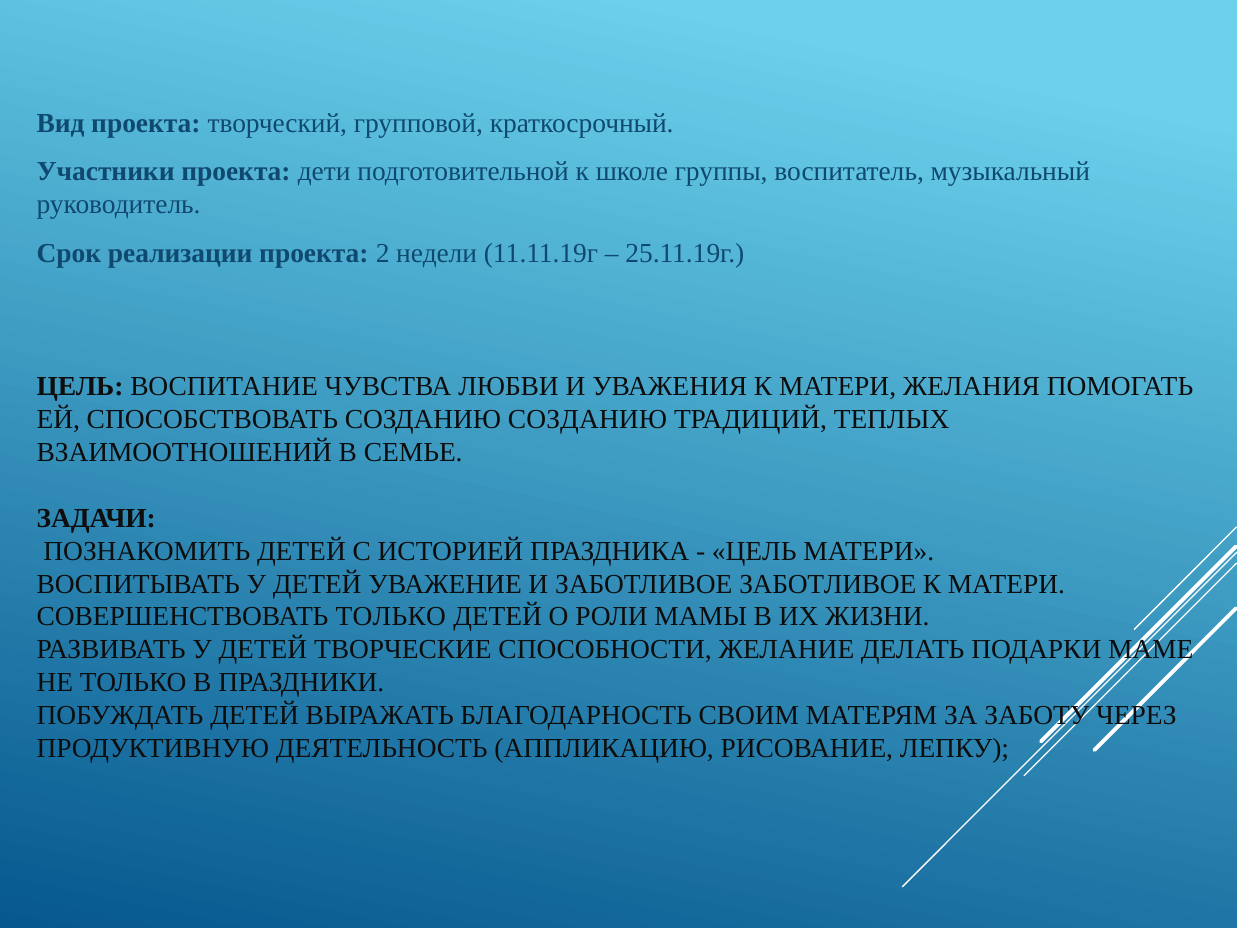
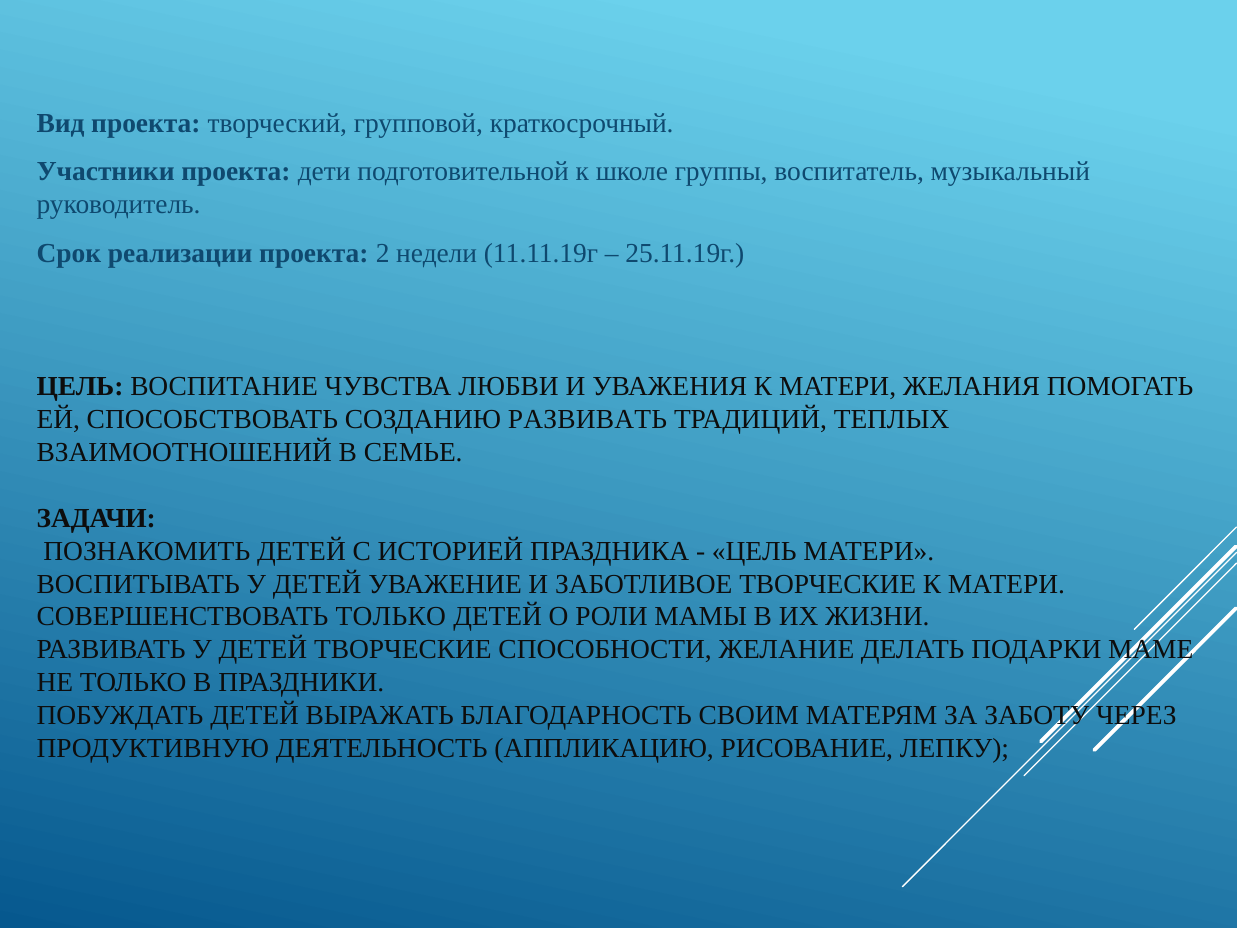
СОЗДАНИЮ СОЗДАНИЮ: СОЗДАНИЮ -> РАЗВИВАТЬ (587, 419)
ЗАБОТЛИВОЕ ЗАБОТЛИВОЕ: ЗАБОТЛИВОЕ -> ТВОРЧЕСКИЕ (828, 584)
